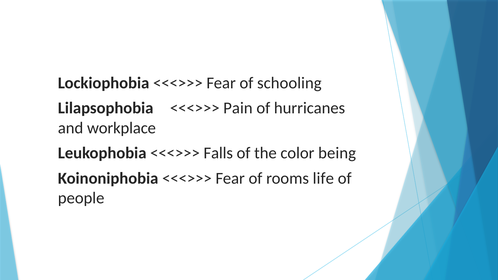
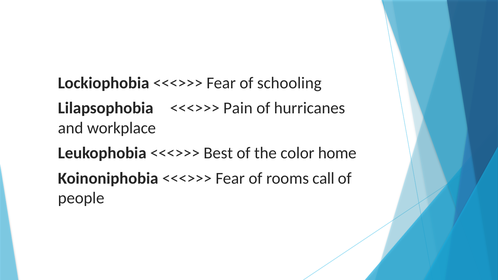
Falls: Falls -> Best (218, 153)
being: being -> home (337, 153)
life: life -> call (323, 178)
